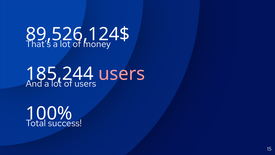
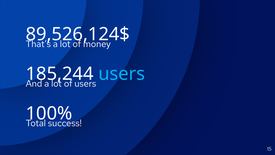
users colour: pink -> light blue (122, 74)
